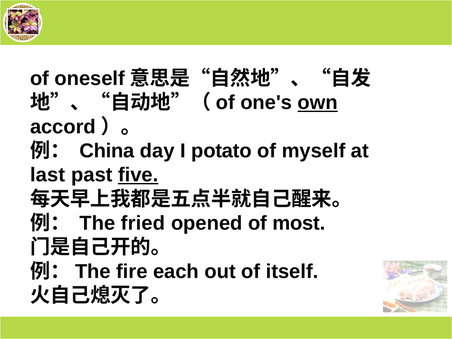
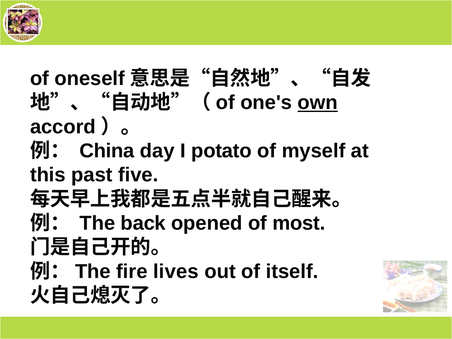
last: last -> this (48, 175)
five underline: present -> none (138, 175)
fried: fried -> back (143, 223)
each: each -> lives (176, 271)
